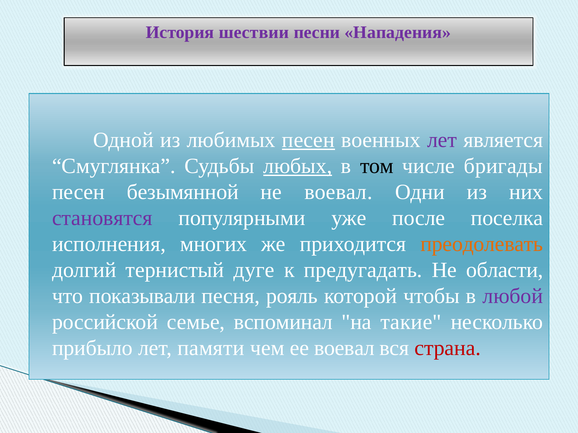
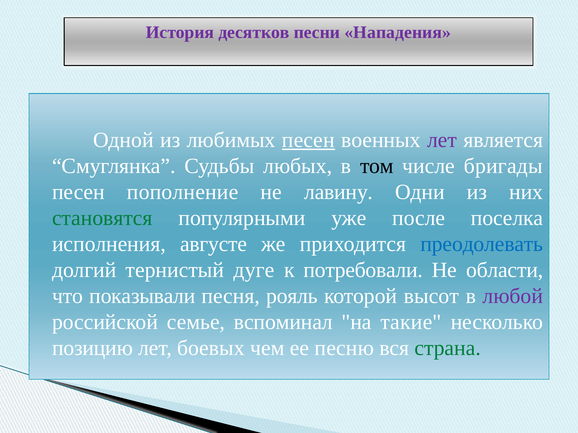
шествии: шествии -> десятков (254, 32)
любых underline: present -> none (298, 166)
безымянной: безымянной -> пополнение (183, 192)
не воевал: воевал -> лавину (339, 192)
становятся colour: purple -> green (102, 218)
многих: многих -> августе (214, 244)
преодолевать colour: orange -> blue (482, 244)
предугадать: предугадать -> потребовали (363, 270)
чтобы: чтобы -> высот (431, 296)
прибыло: прибыло -> позицию (92, 349)
памяти: памяти -> боевых (211, 349)
ее воевал: воевал -> песню (344, 349)
страна colour: red -> green (448, 349)
